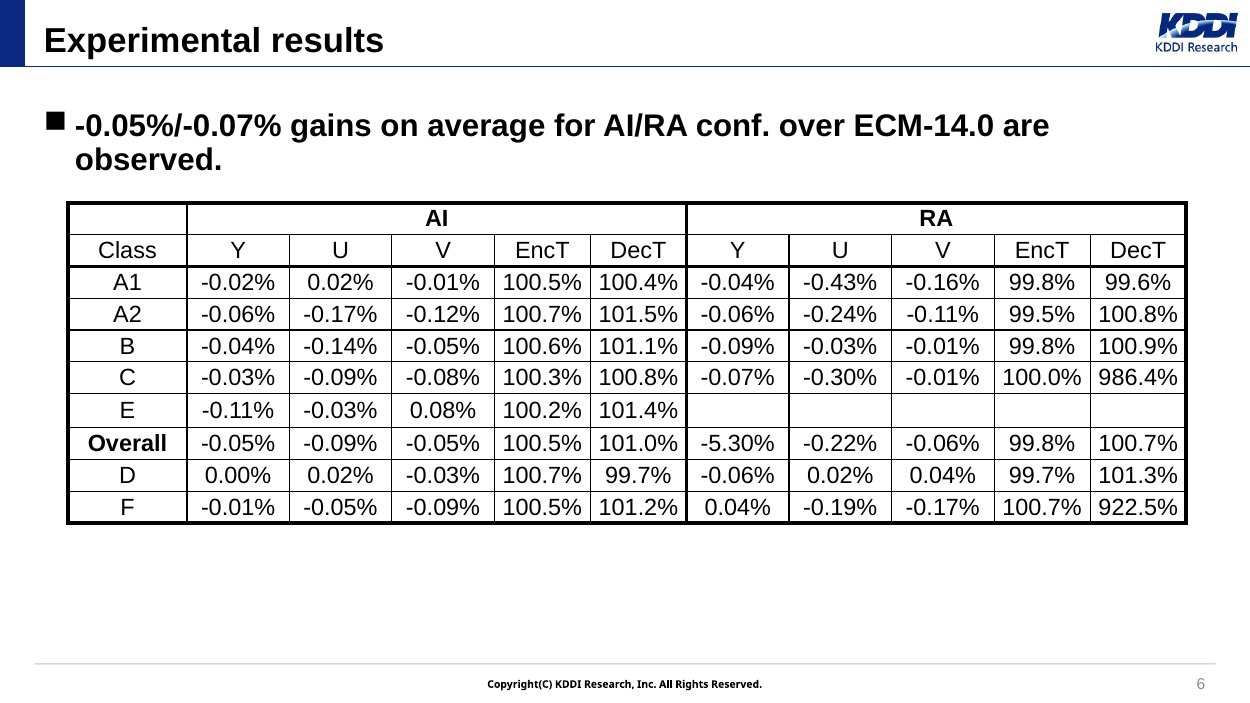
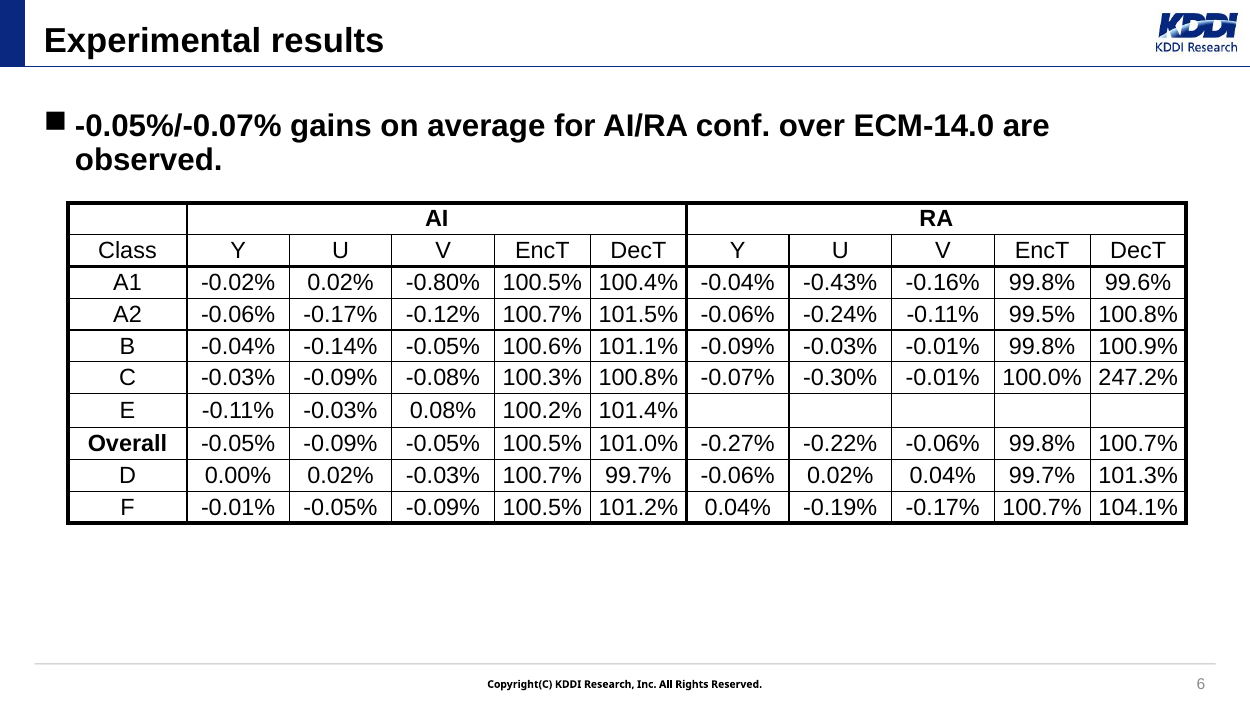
0.02% -0.01%: -0.01% -> -0.80% (443, 283)
986.4%: 986.4% -> 247.2% (1138, 378)
-5.30%: -5.30% -> -0.27% (738, 444)
922.5%: 922.5% -> 104.1% (1138, 508)
